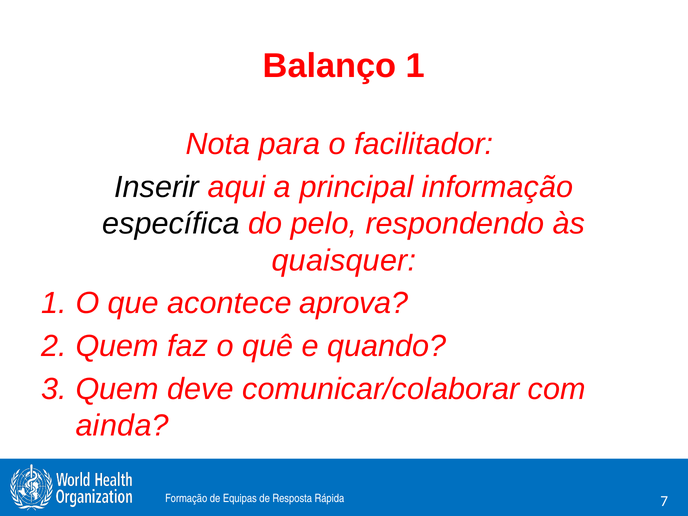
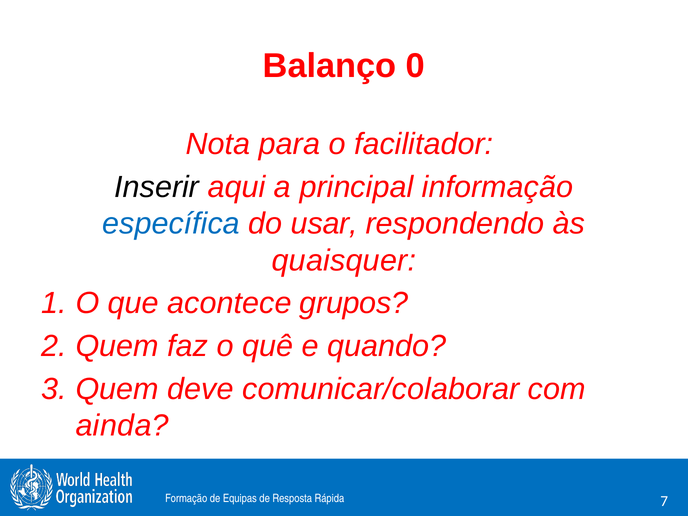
Balanço 1: 1 -> 0 (416, 66)
específica colour: black -> blue (171, 224)
pelo: pelo -> usar (324, 224)
aprova: aprova -> grupos (354, 303)
